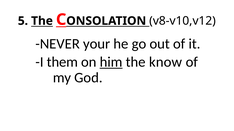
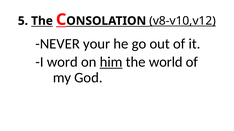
v8-v10,v12 underline: none -> present (183, 21)
them: them -> word (62, 62)
know: know -> world (166, 62)
